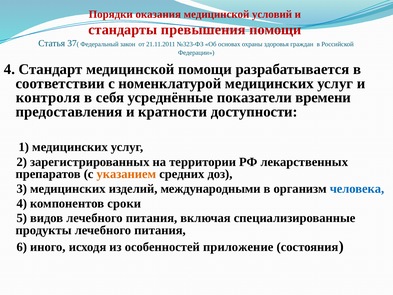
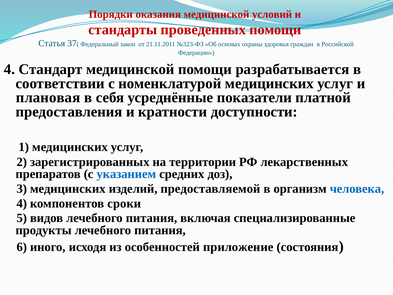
превышения: превышения -> проведенных (203, 30)
контроля: контроля -> плановая (48, 97)
времени: времени -> платной (323, 97)
указанием colour: orange -> blue (126, 174)
международными: международными -> предоставляемой (210, 189)
